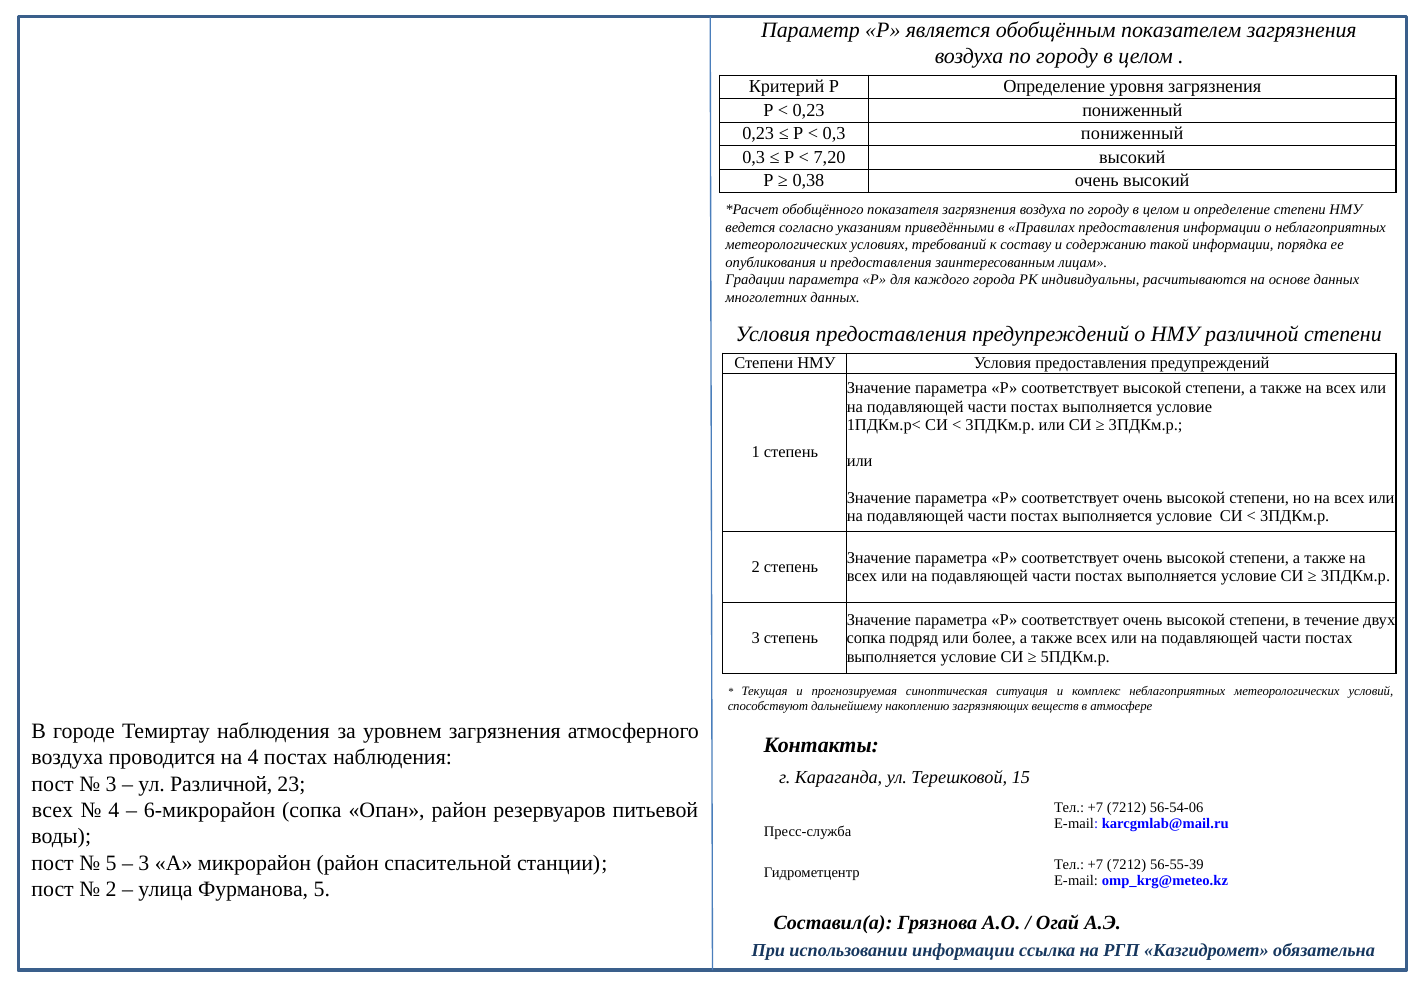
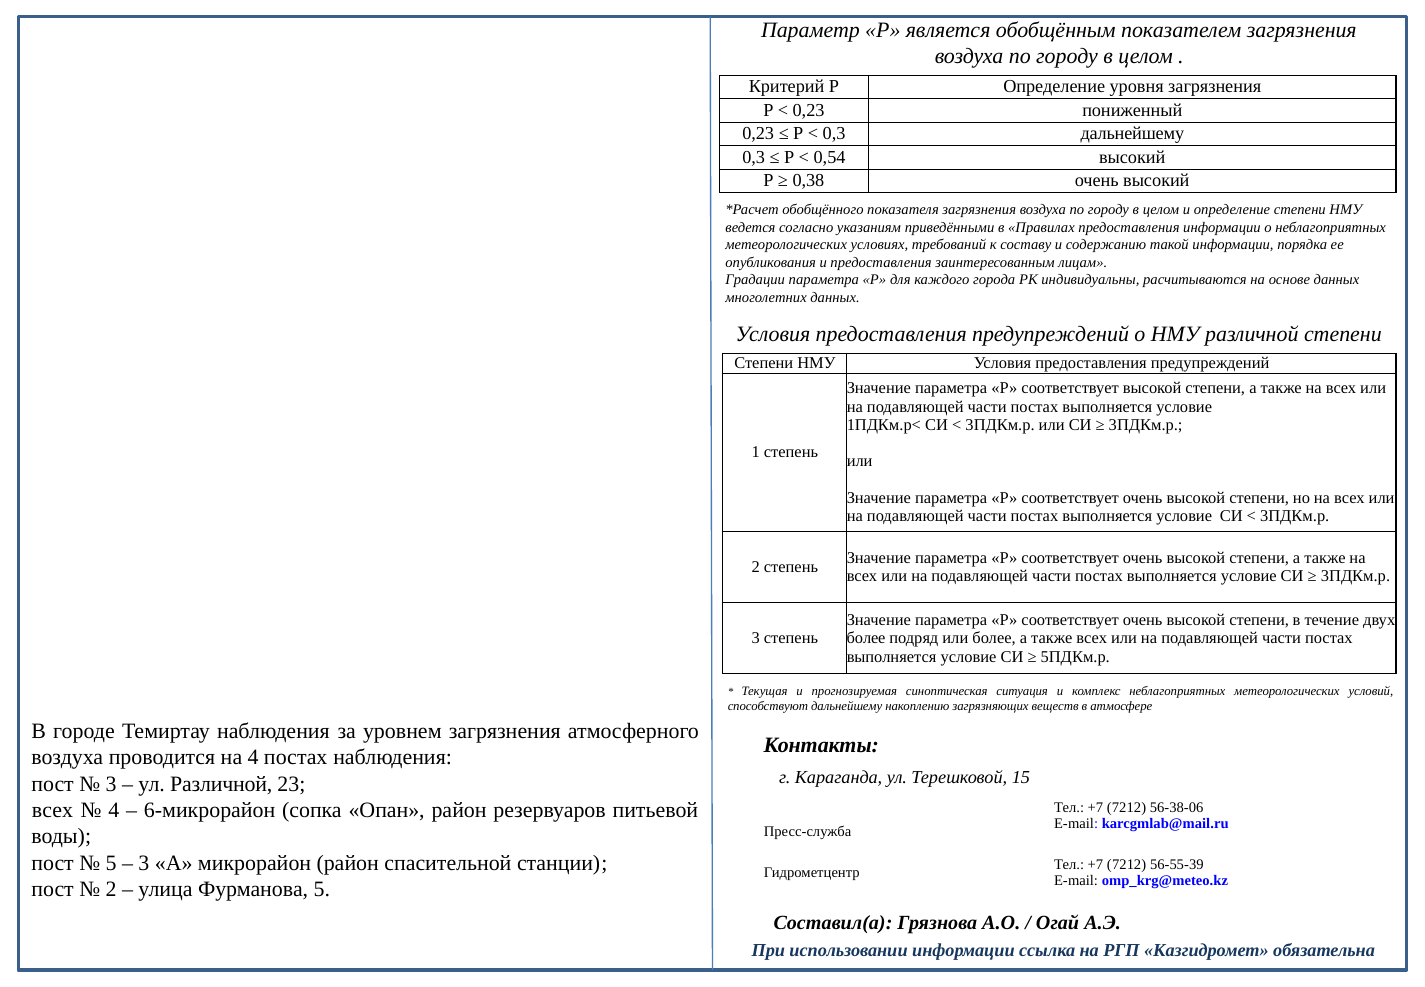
0,3 пониженный: пониженный -> дальнейшему (1132, 134)
7,20: 7,20 -> 0,54 (830, 157)
сопка: сопка -> более (866, 638)
56-54-06: 56-54-06 -> 56-38-06 (1177, 807)
